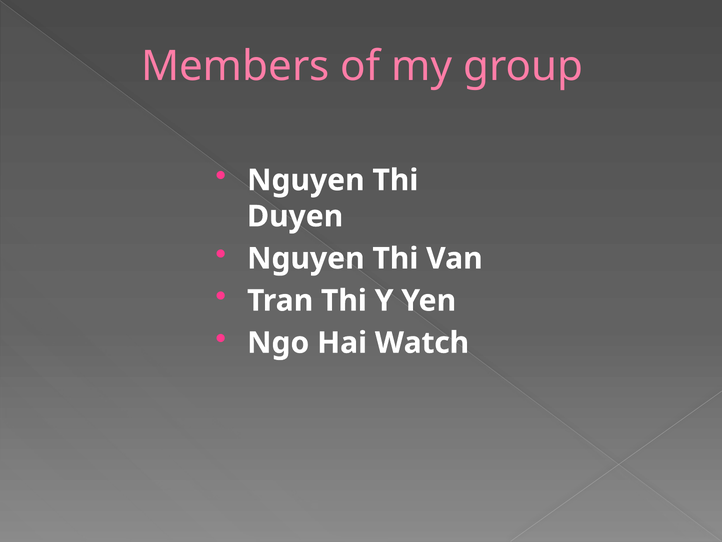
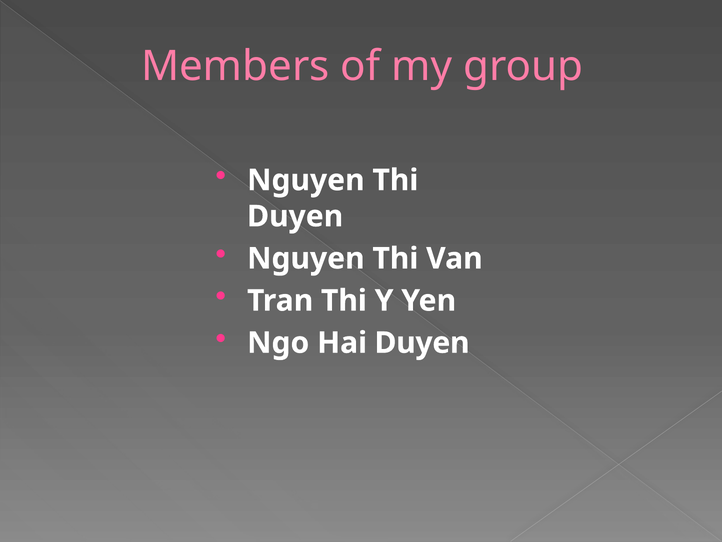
Hai Watch: Watch -> Duyen (422, 343)
